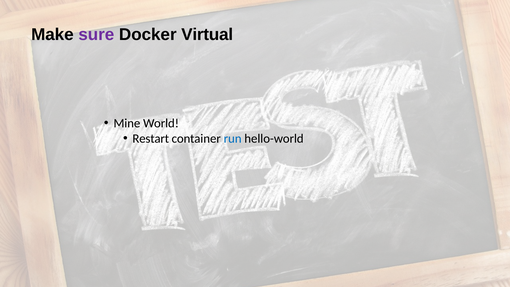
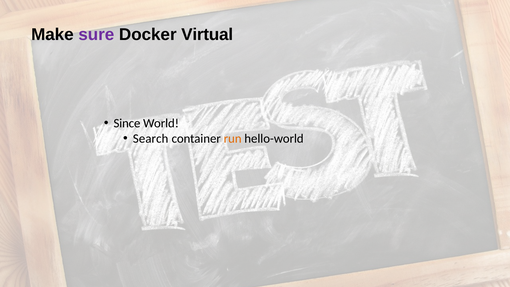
Mine: Mine -> Since (127, 123)
Restart: Restart -> Search (151, 139)
run colour: blue -> orange (233, 139)
